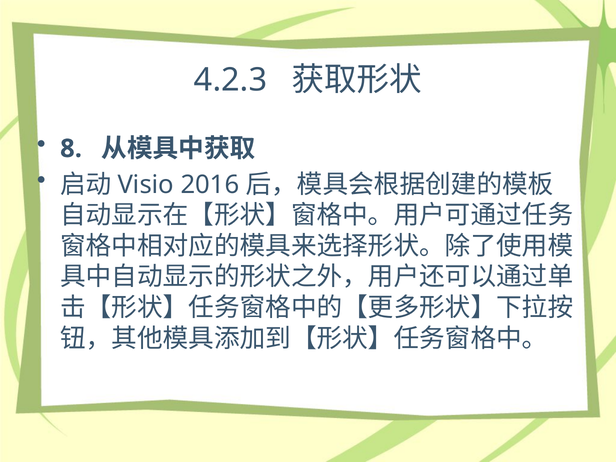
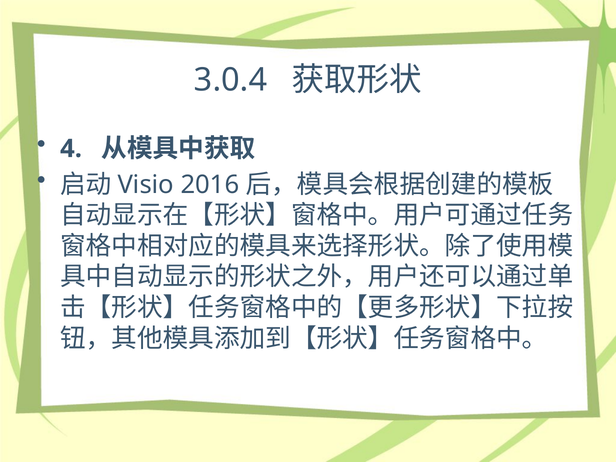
4.2.3: 4.2.3 -> 3.0.4 (231, 80)
8: 8 -> 4 (71, 149)
